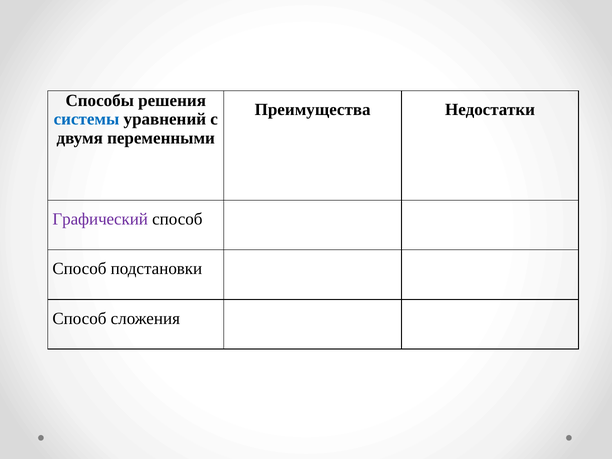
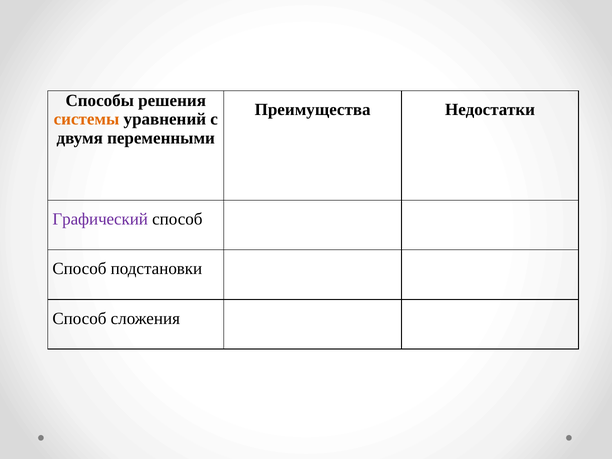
системы colour: blue -> orange (86, 119)
